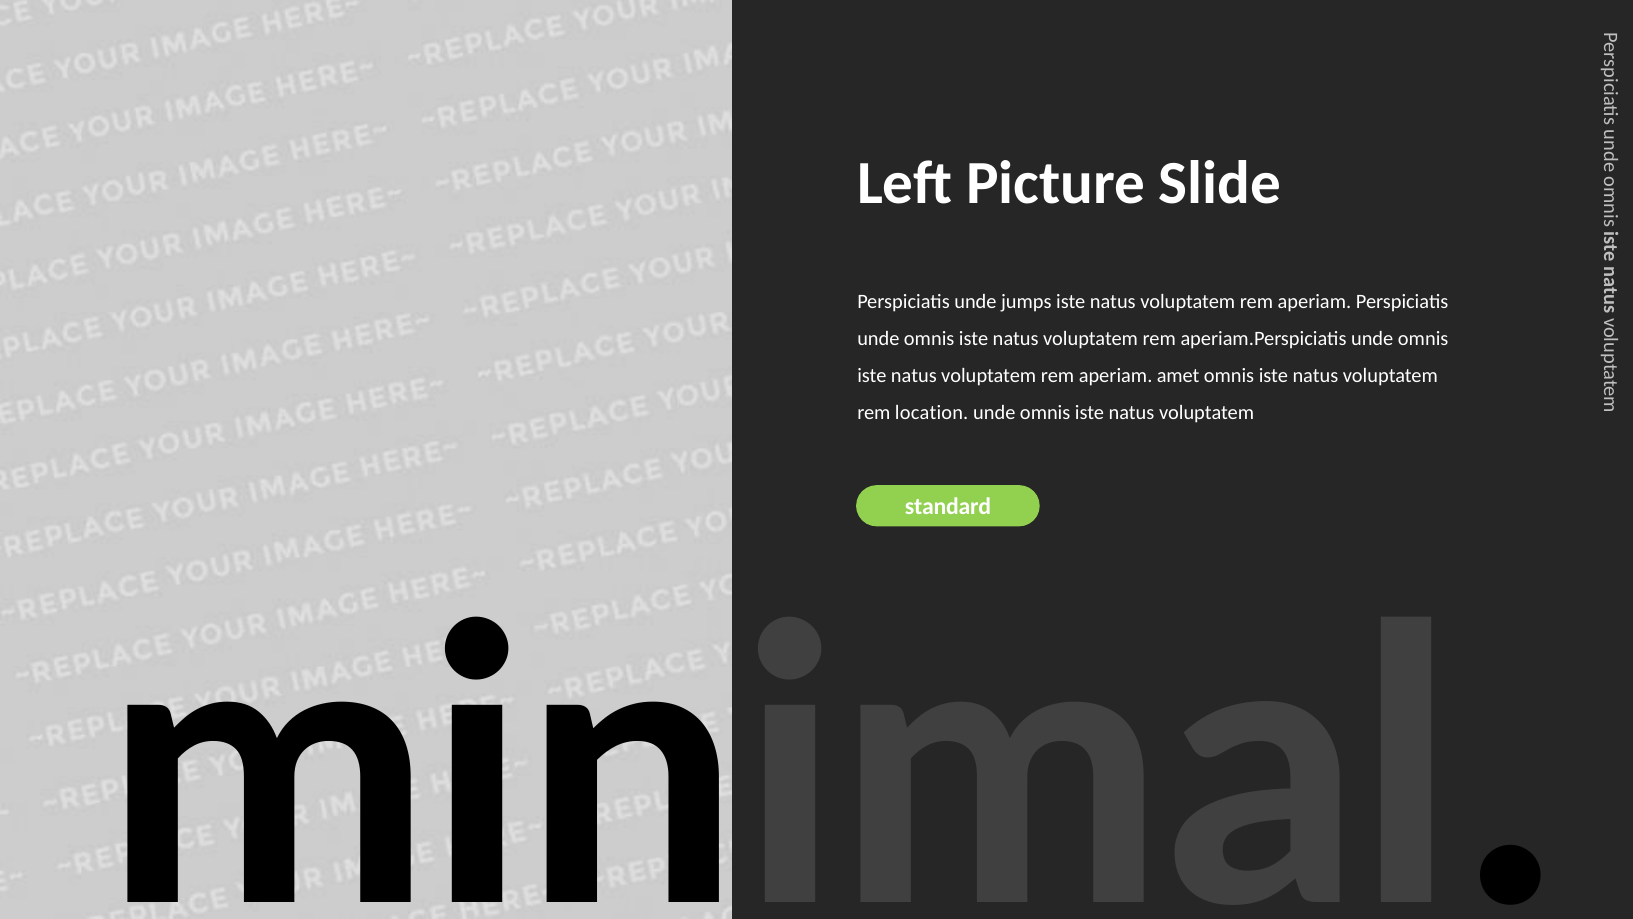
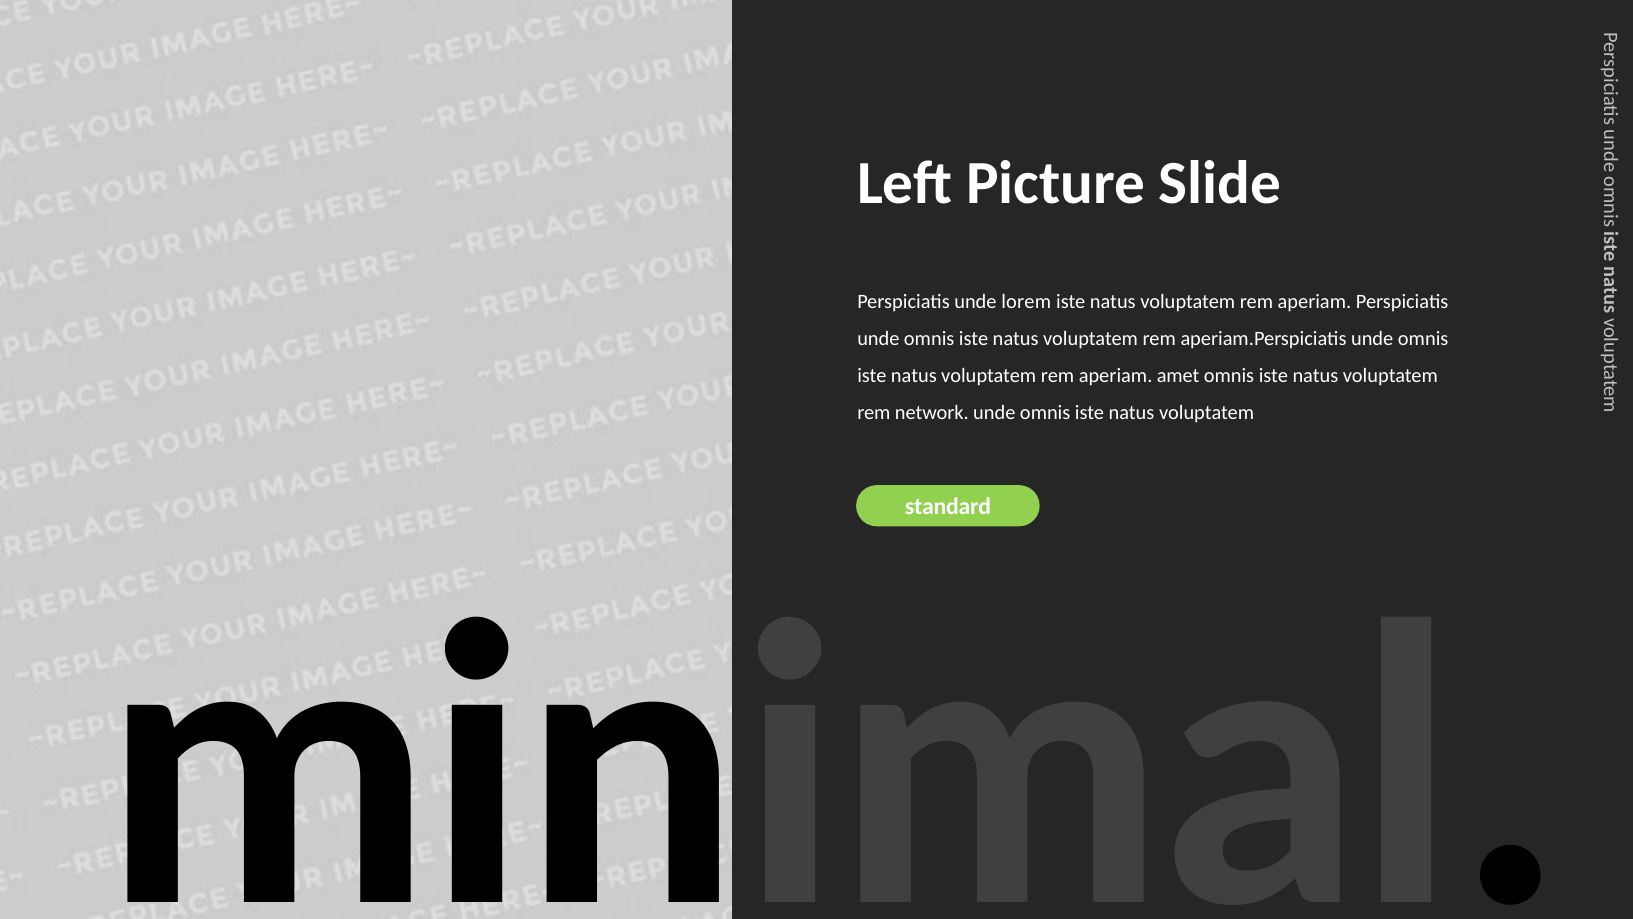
jumps: jumps -> lorem (1026, 302)
location: location -> network (932, 412)
